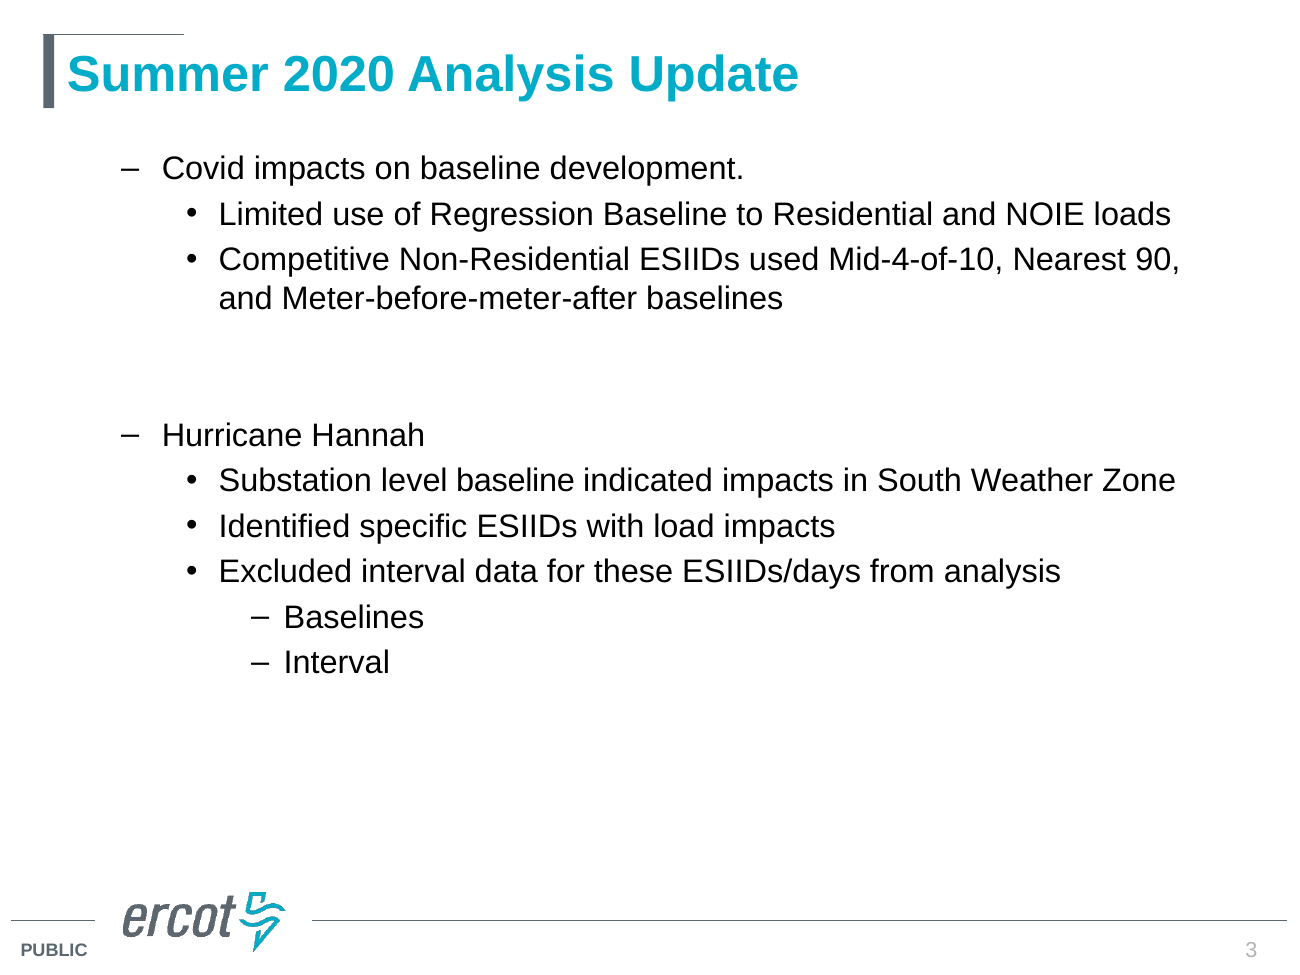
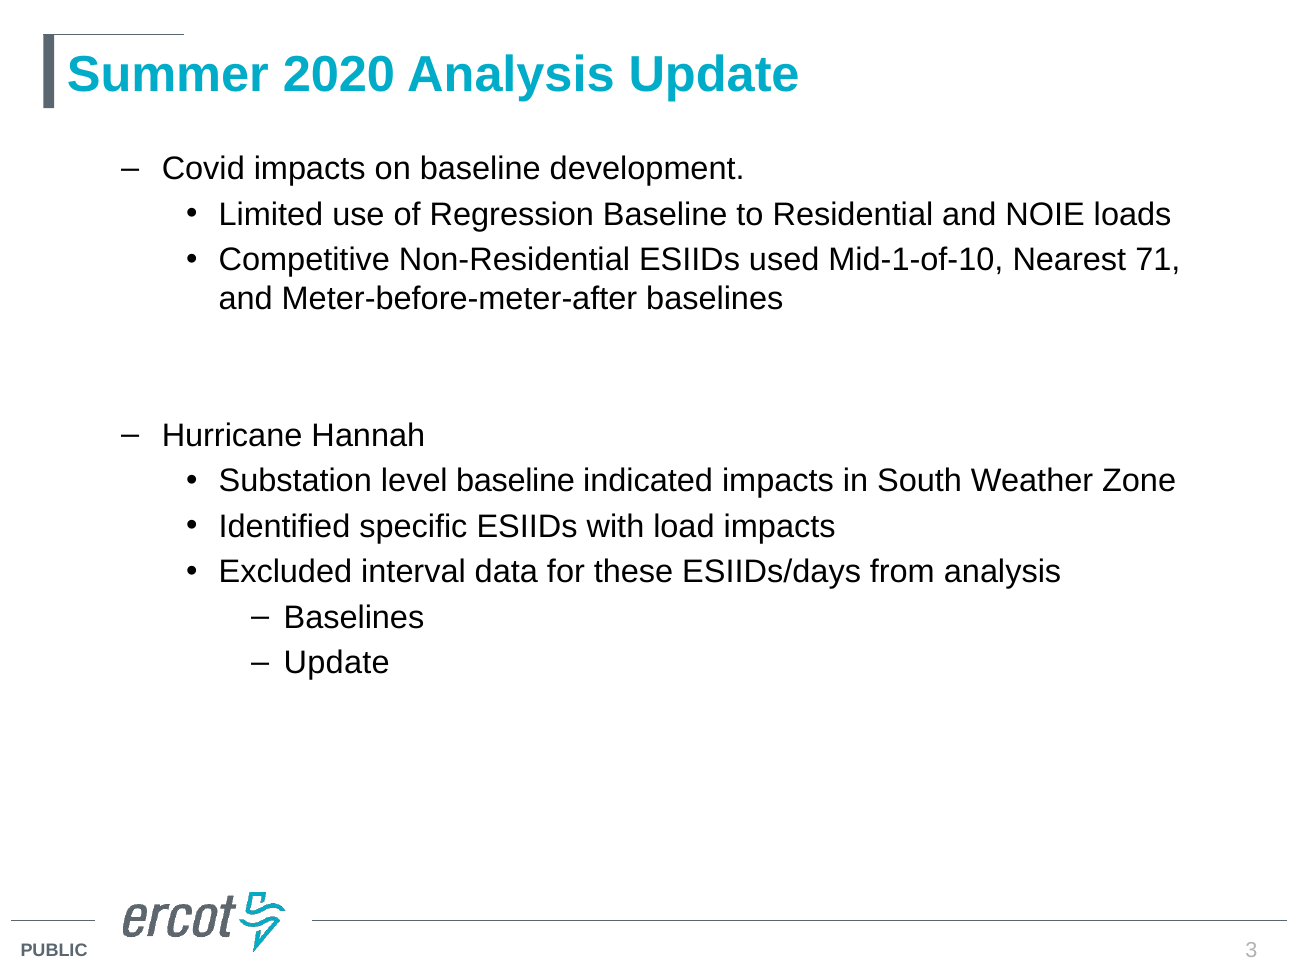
Mid-4-of-10: Mid-4-of-10 -> Mid-1-of-10 (916, 260)
90: 90 -> 71 (1158, 260)
Interval: Interval -> Update (337, 663)
